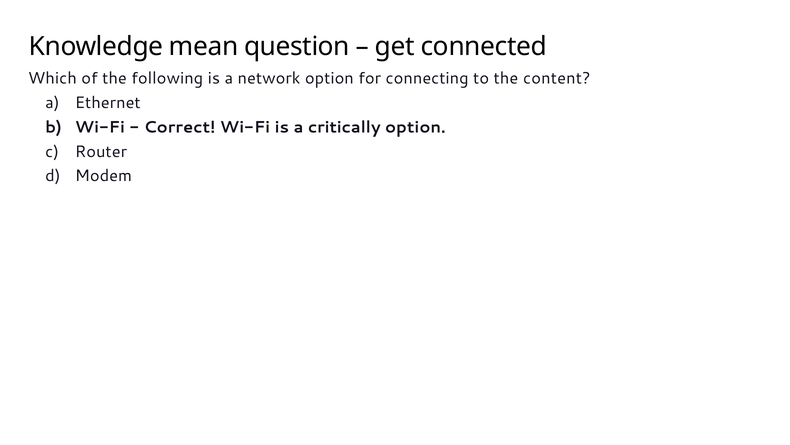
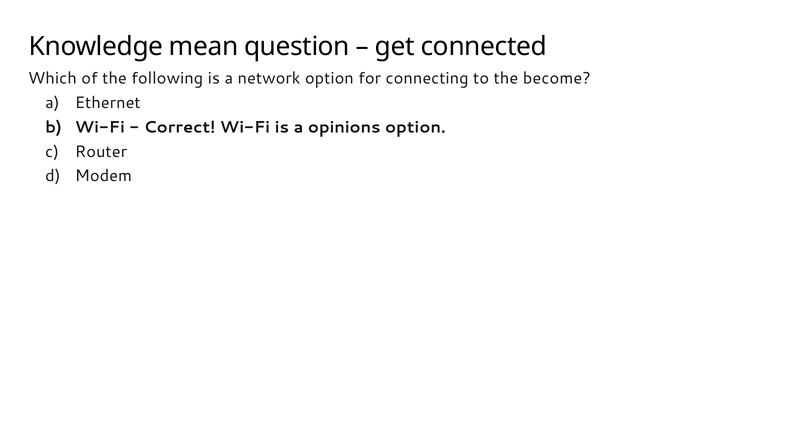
content: content -> become (557, 78)
critically: critically -> opinions (344, 127)
